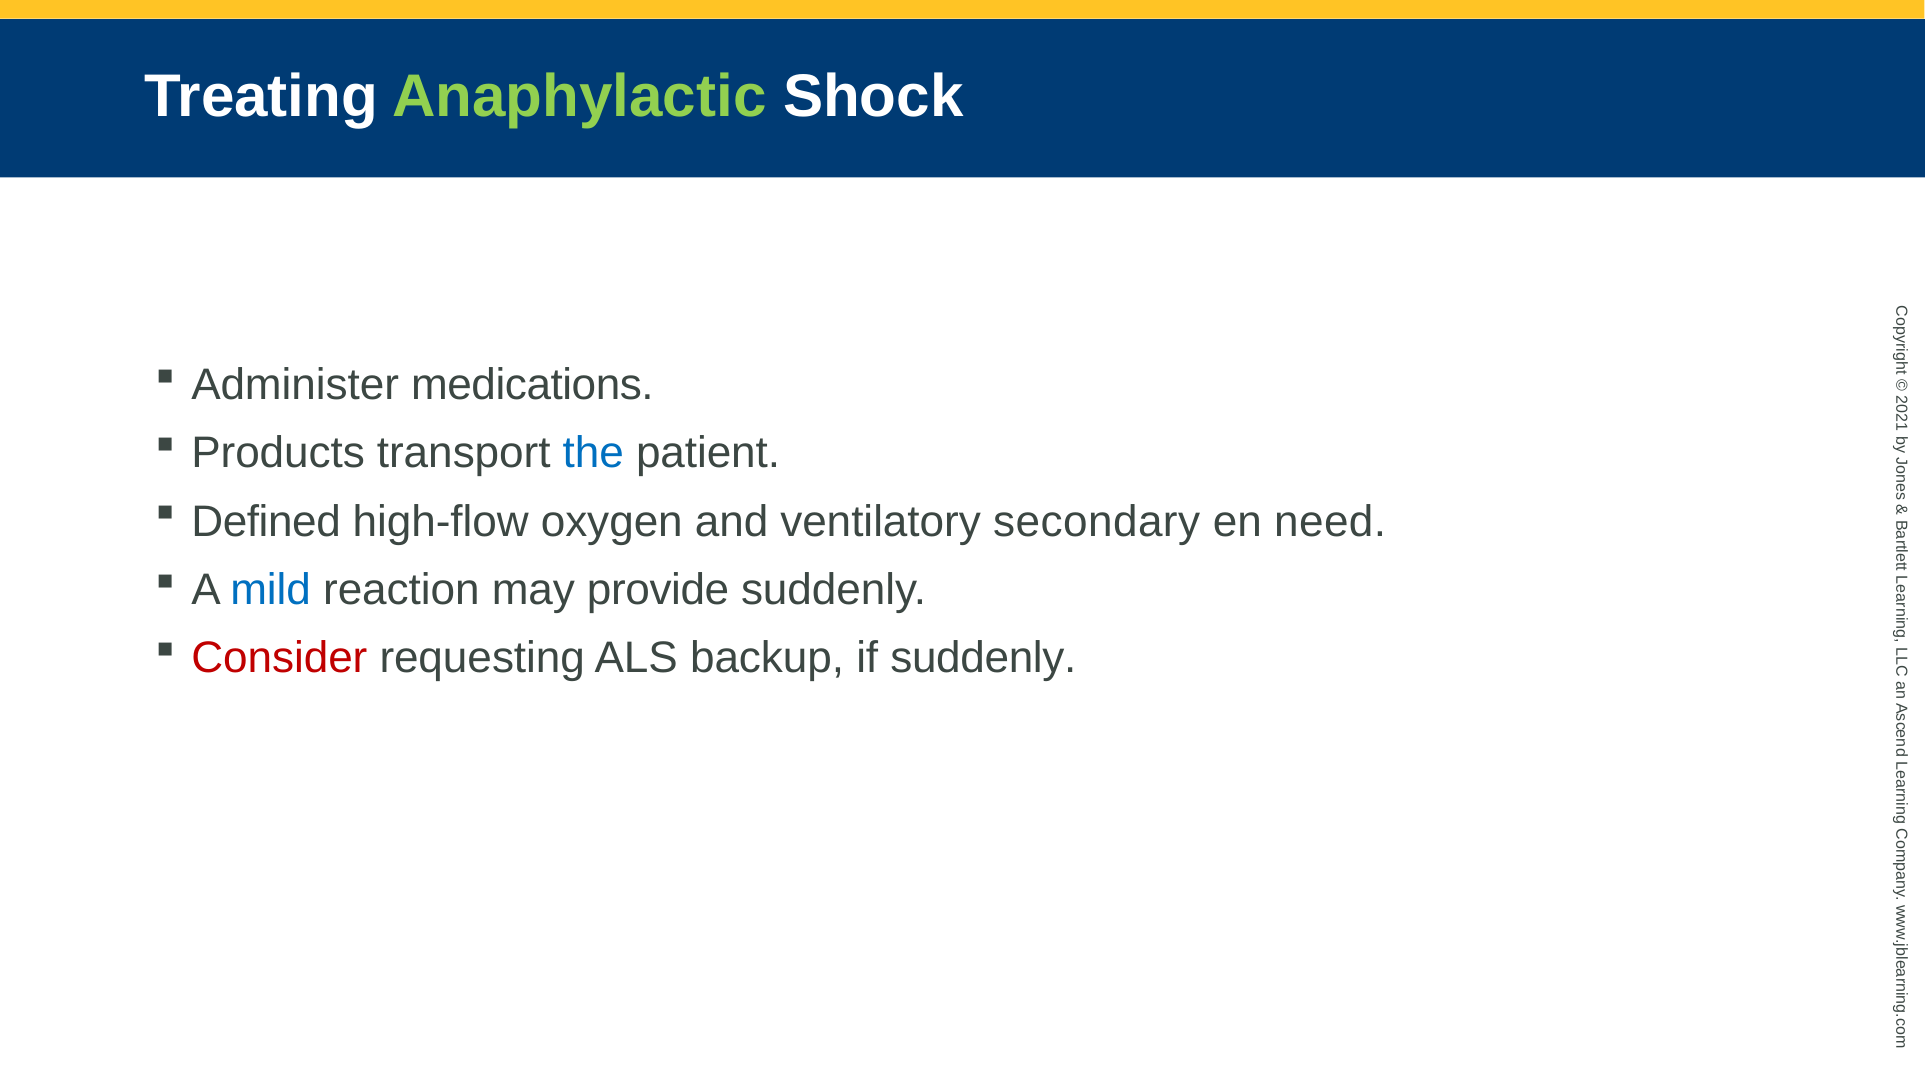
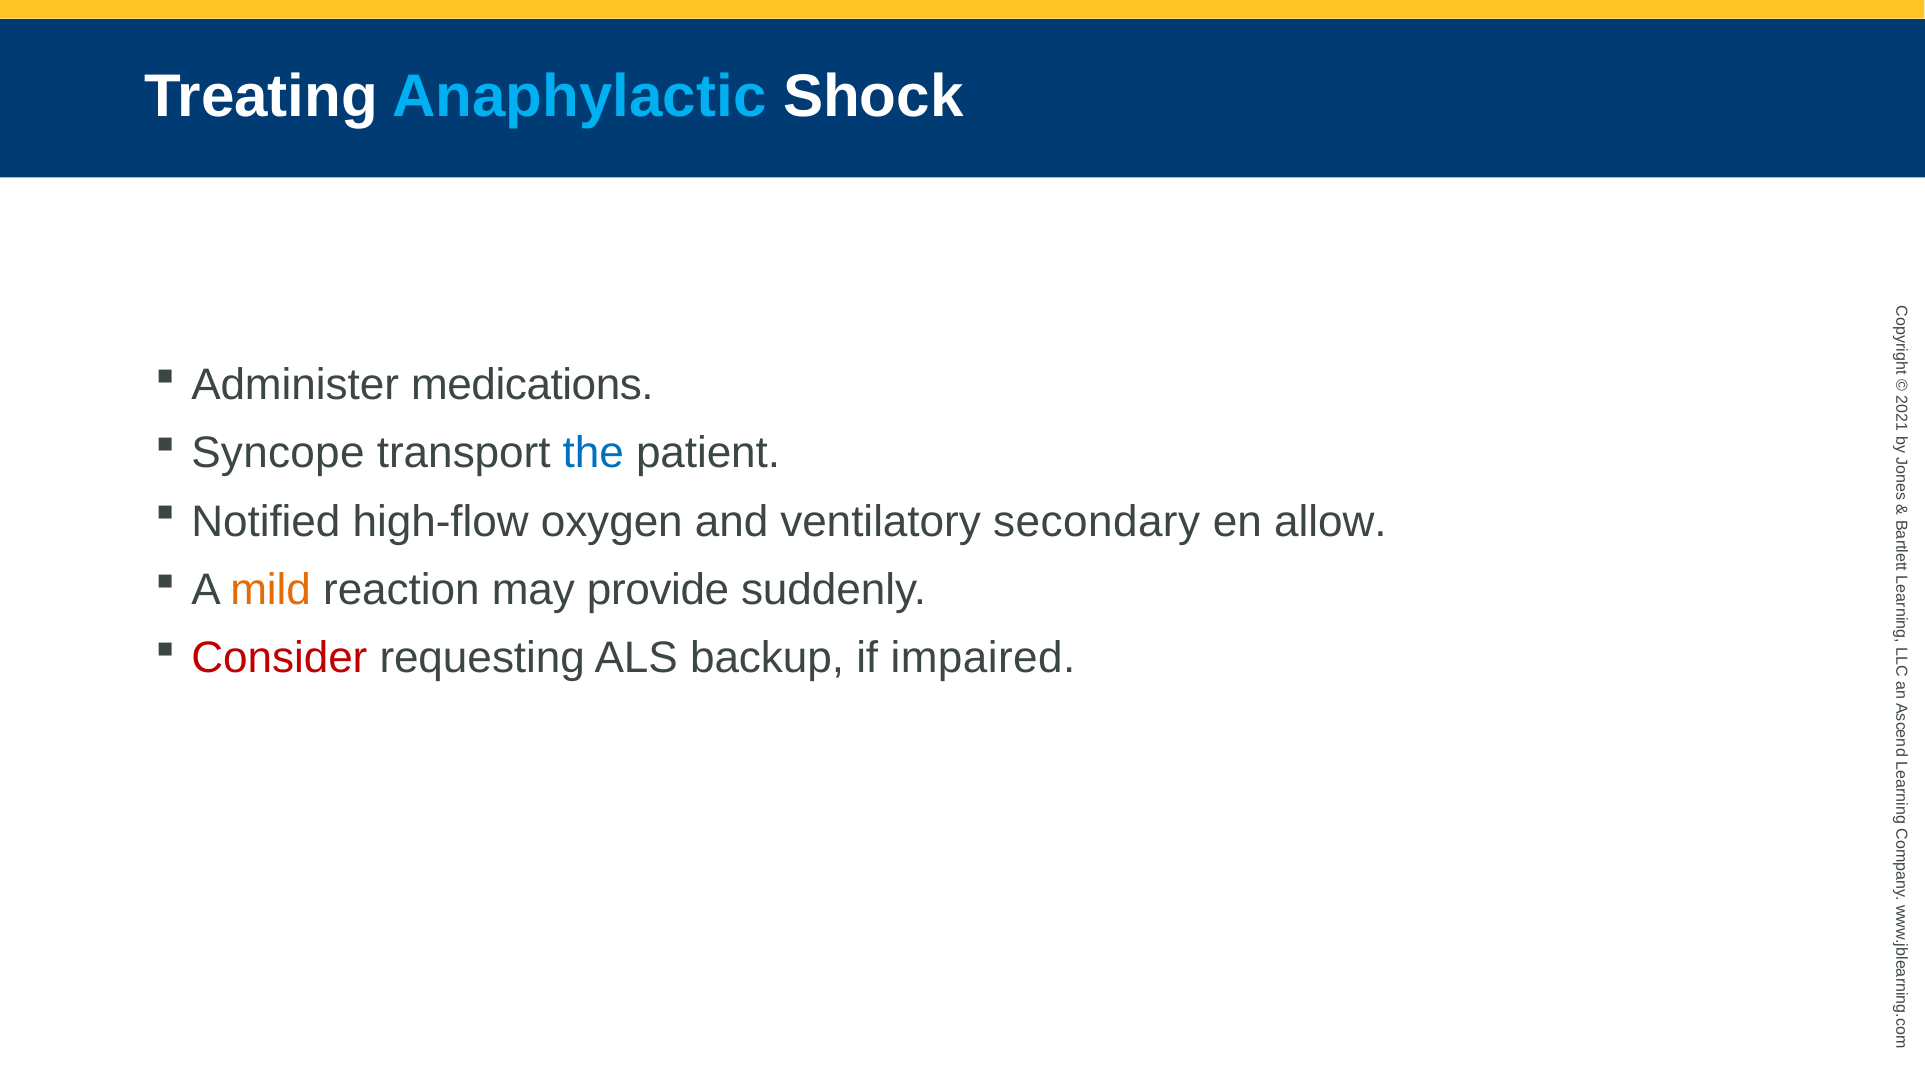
Anaphylactic colour: light green -> light blue (579, 97)
Products: Products -> Syncope (278, 453)
Defined: Defined -> Notified (266, 521)
need: need -> allow (1330, 521)
mild colour: blue -> orange (271, 590)
if suddenly: suddenly -> impaired (983, 658)
